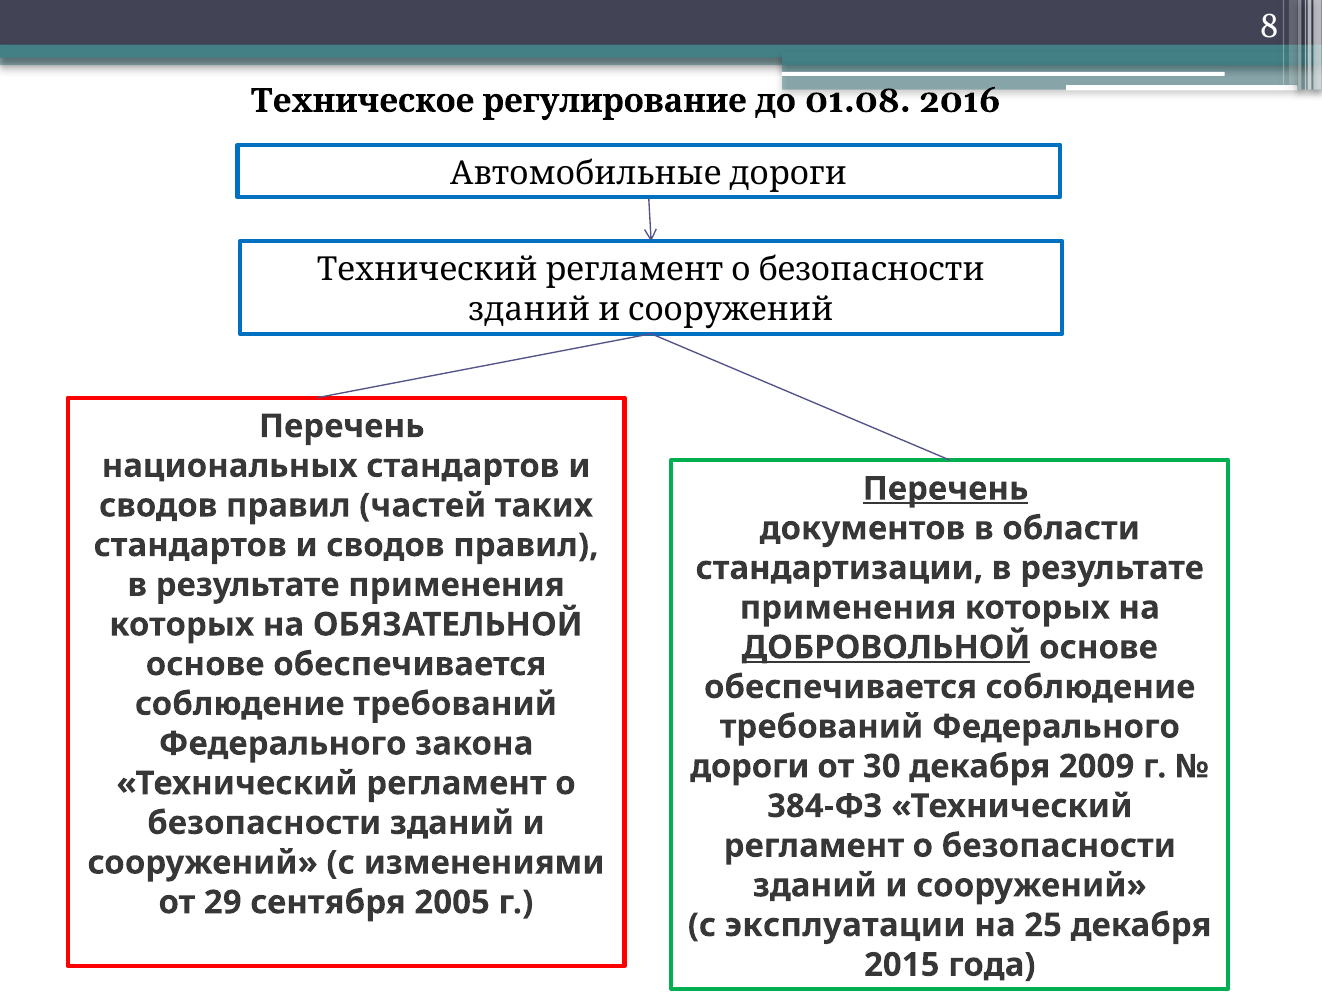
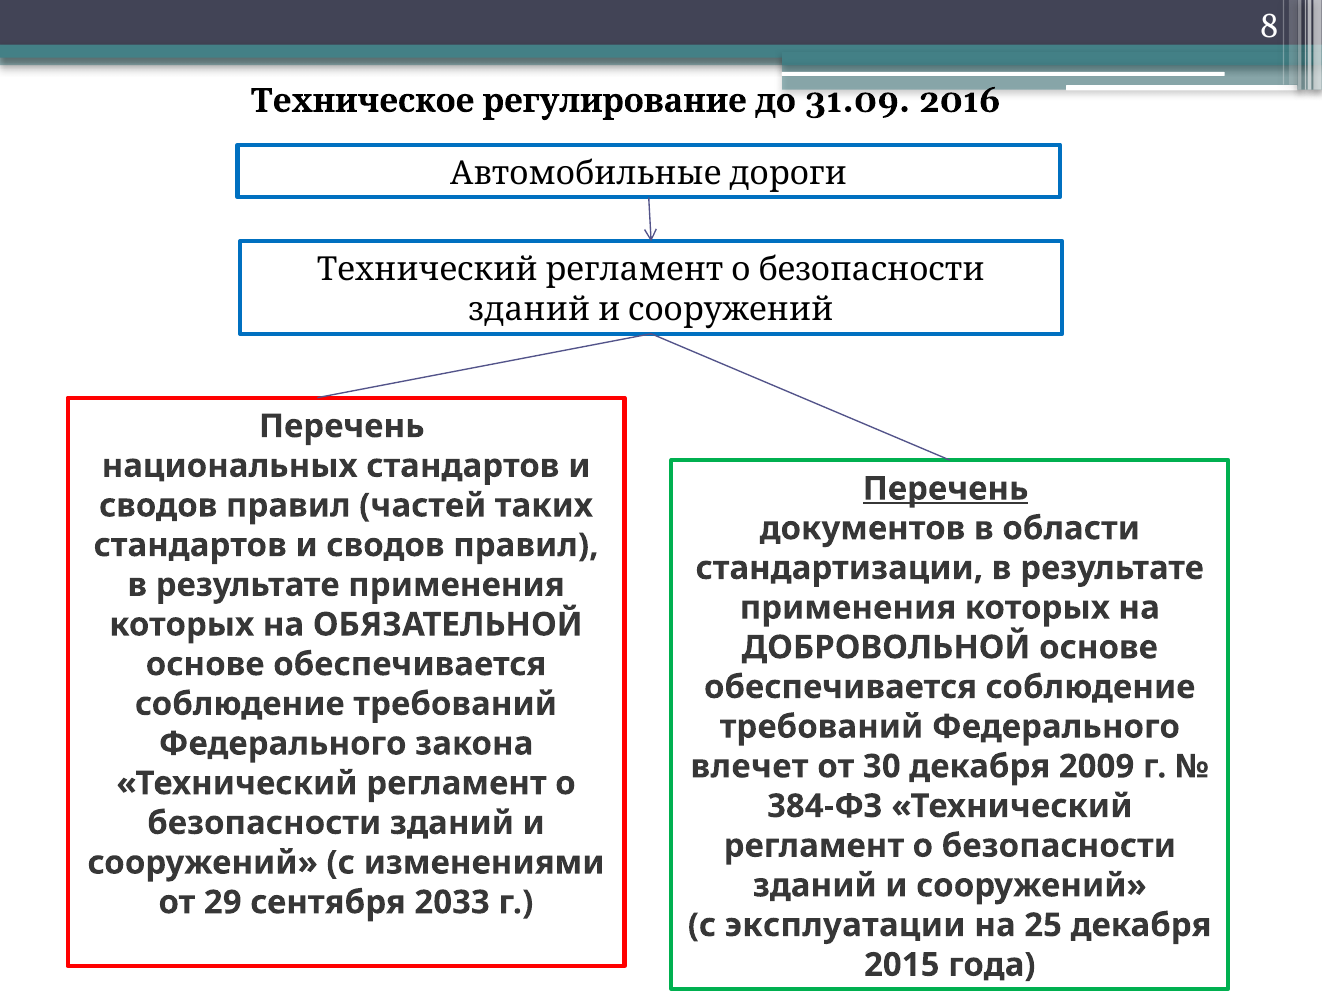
01.08: 01.08 -> 31.09 (858, 101)
ДОБРОВОЛЬНОЙ underline: present -> none (886, 647)
дороги: дороги -> влечет (750, 766)
2005: 2005 -> 2033 (452, 902)
